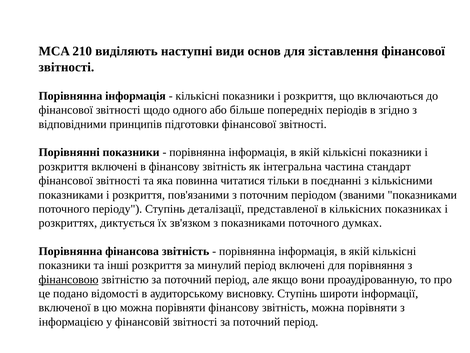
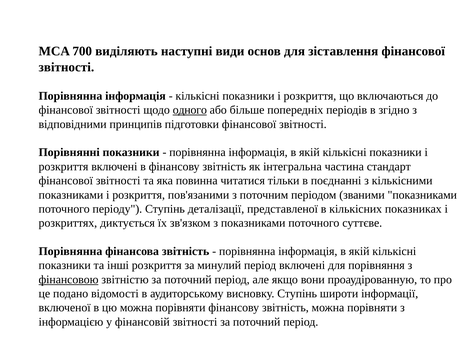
210: 210 -> 700 (82, 51)
одного underline: none -> present (190, 110)
думках: думках -> суттєве (362, 223)
